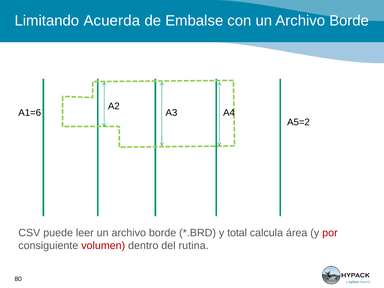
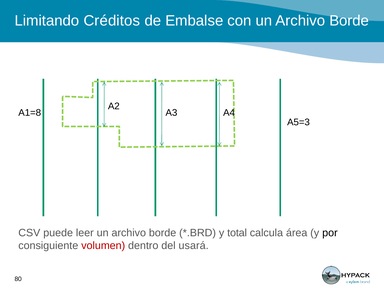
Acuerda: Acuerda -> Créditos (112, 21)
A1=6: A1=6 -> A1=8 (30, 113)
A5=2: A5=2 -> A5=3 (298, 122)
por colour: red -> black (330, 233)
rutina: rutina -> usará (194, 246)
